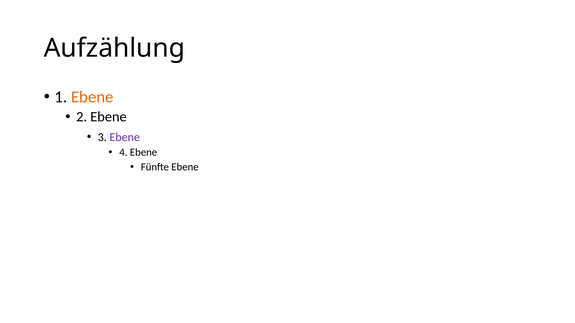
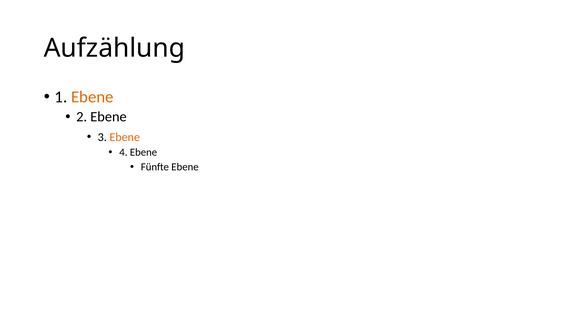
Ebene colour: purple -> orange (125, 137)
